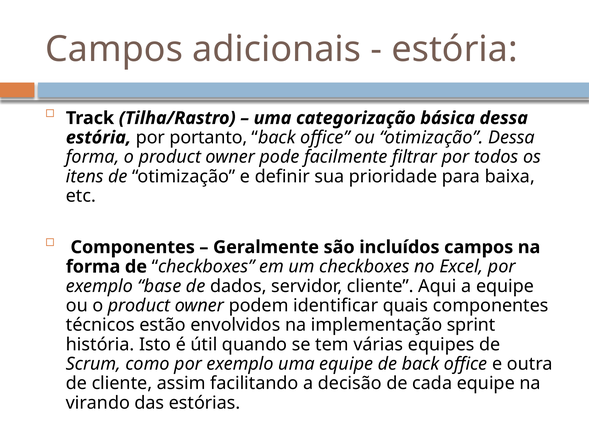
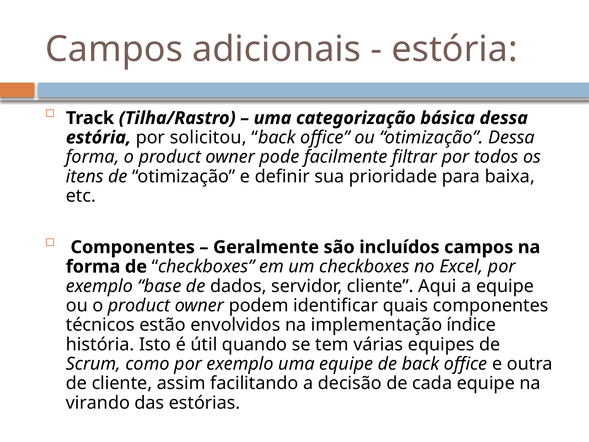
portanto: portanto -> solicitou (208, 137)
sprint: sprint -> índice (471, 325)
